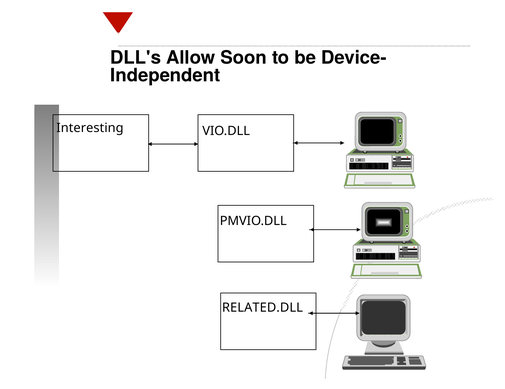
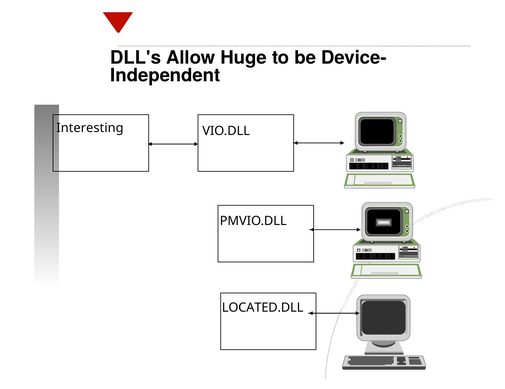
Soon: Soon -> Huge (244, 58)
RELATED.DLL: RELATED.DLL -> LOCATED.DLL (263, 308)
